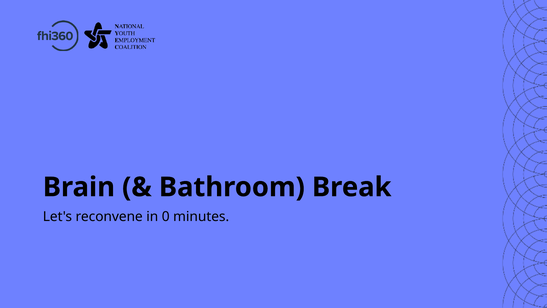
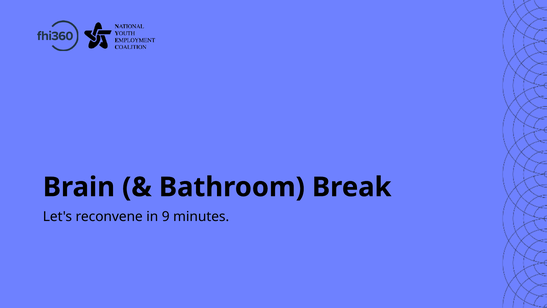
0: 0 -> 9 (166, 217)
